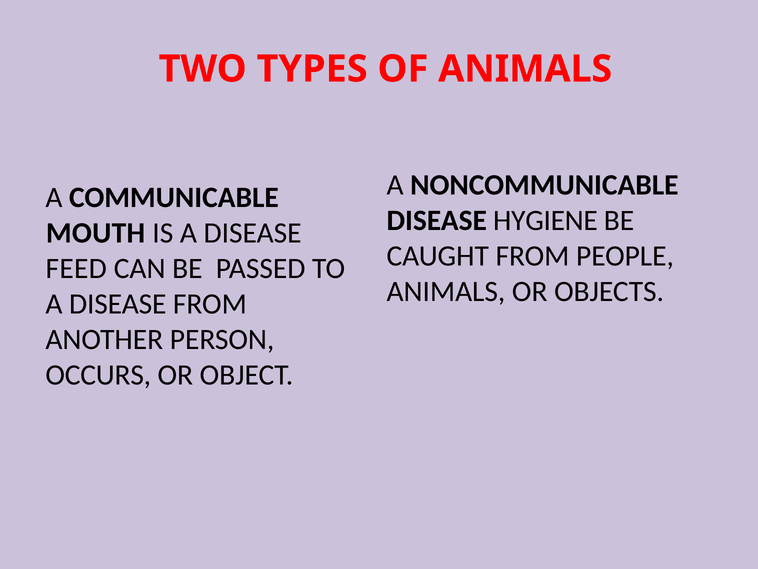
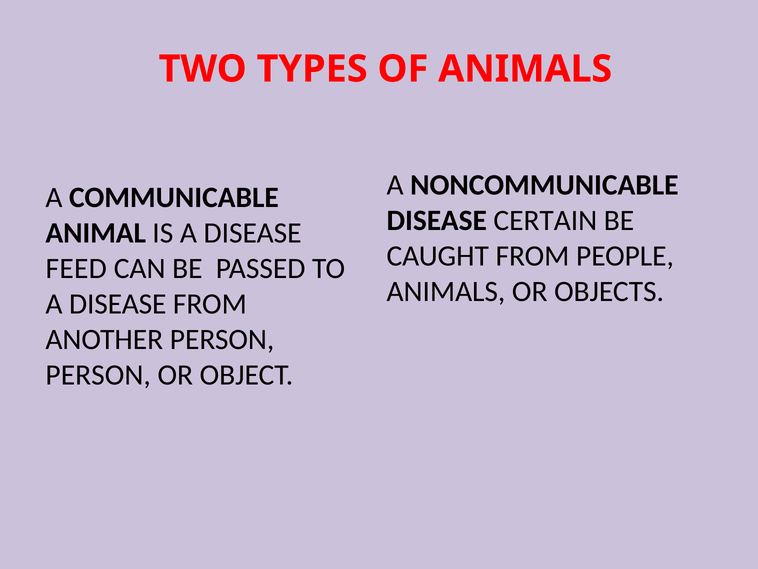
HYGIENE: HYGIENE -> CERTAIN (545, 220)
MOUTH: MOUTH -> ANIMAL (96, 233)
OCCURS: OCCURS -> PERSON (98, 374)
